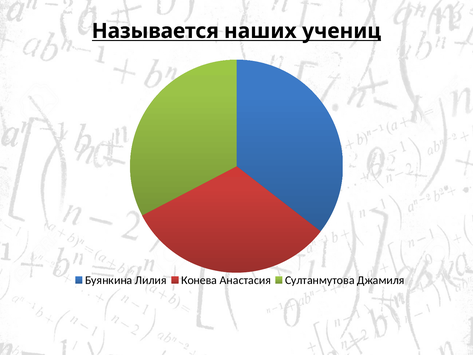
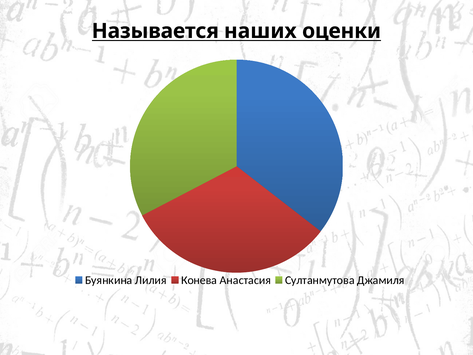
учениц: учениц -> оценки (342, 31)
